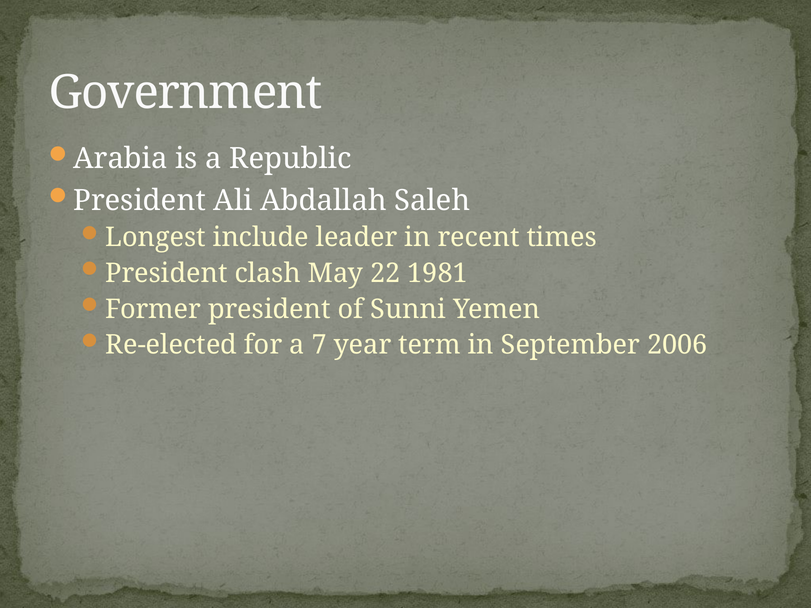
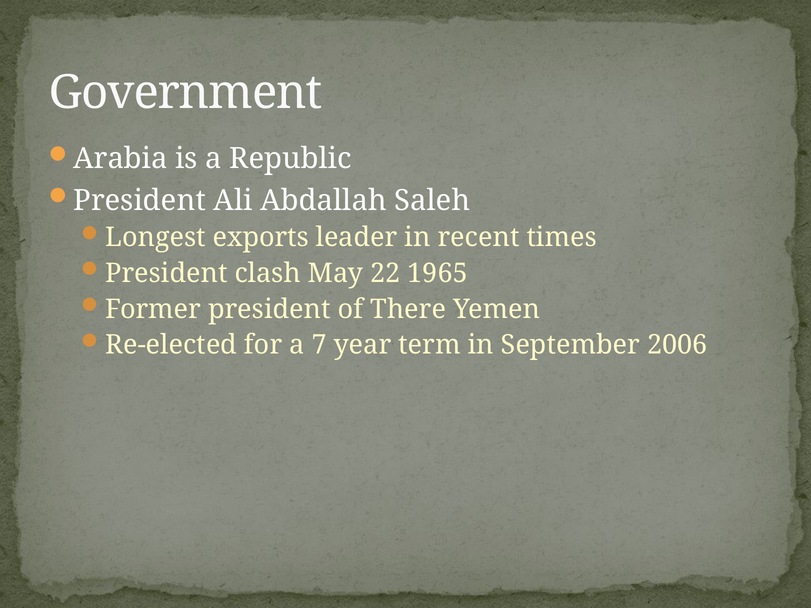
include: include -> exports (261, 238)
1981: 1981 -> 1965 (438, 273)
Sunni: Sunni -> There (408, 309)
